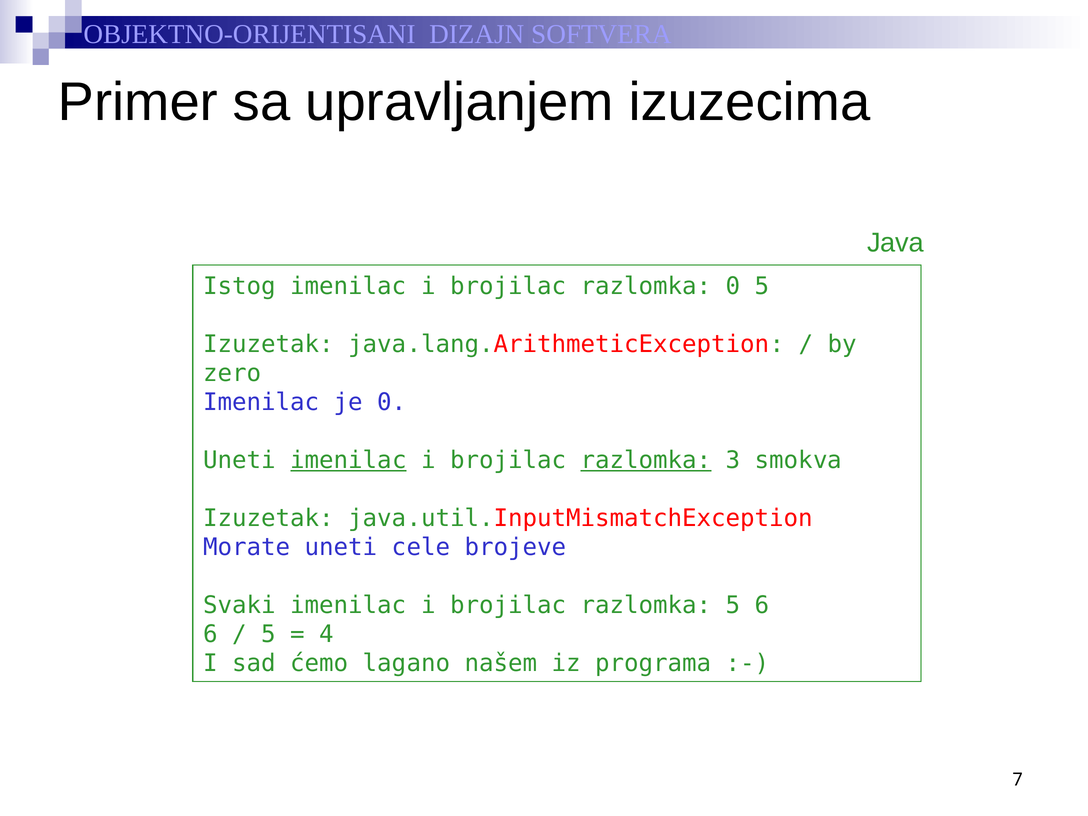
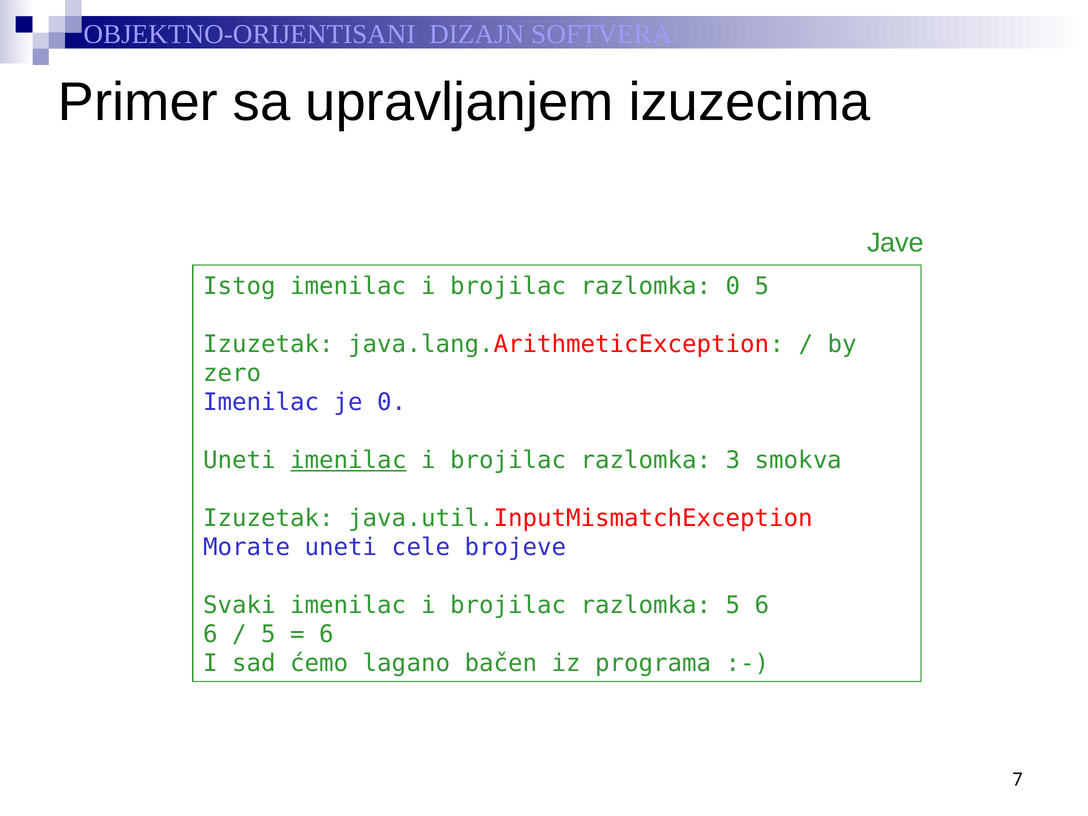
Java: Java -> Jave (895, 243)
razlomka underline: present -> none (646, 460)
4: 4 -> 6 (327, 634)
našem: našem -> bačen (501, 663)
